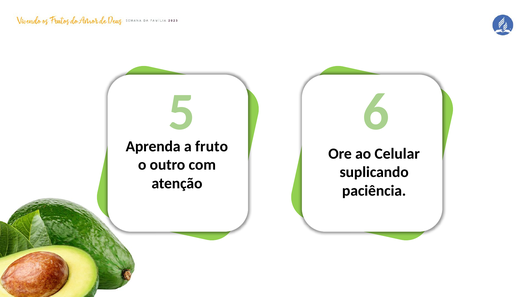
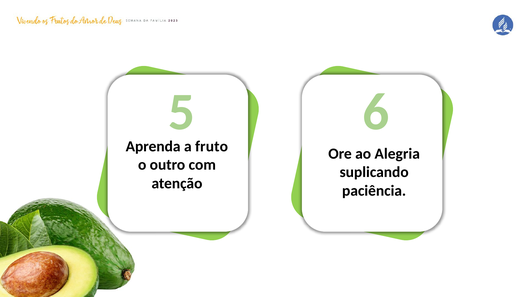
Celular: Celular -> Alegria (397, 154)
